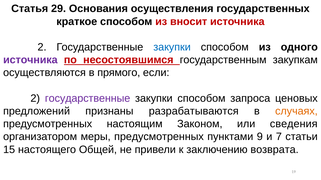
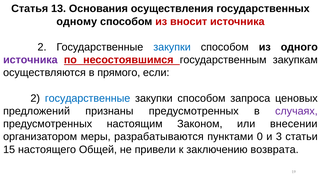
29: 29 -> 13 (59, 9)
краткое: краткое -> одному (77, 22)
государственные colour: purple -> blue (88, 99)
признаны разрабатываются: разрабатываются -> предусмотренных (194, 111)
случаях colour: orange -> purple (296, 111)
сведения: сведения -> внесении (294, 124)
меры предусмотренных: предусмотренных -> разрабатываются (159, 137)
9: 9 -> 0 (260, 137)
7: 7 -> 3 (279, 137)
